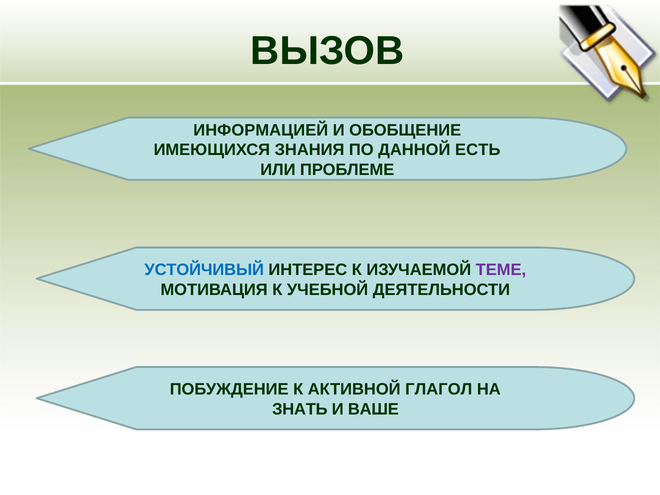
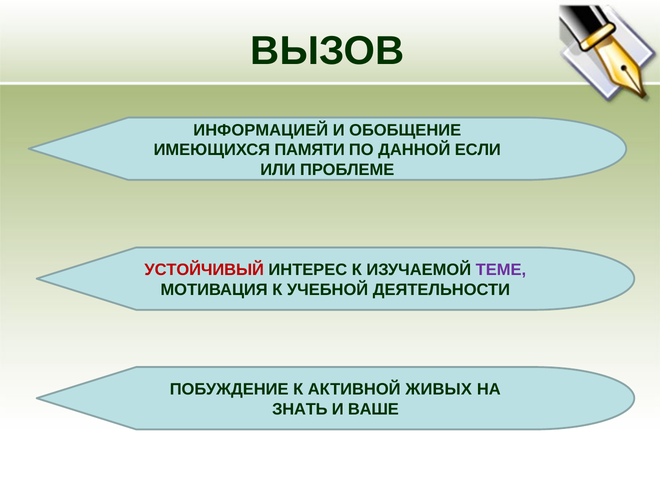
ЗНАНИЯ: ЗНАНИЯ -> ПАМЯТИ (310, 150)
ЕСТЬ: ЕСТЬ -> ЕСЛИ (478, 150)
УСТОЙЧИВЫЙ colour: blue -> red (204, 270)
ГЛАГОЛ: ГЛАГОЛ -> ЖИВЫХ (439, 389)
